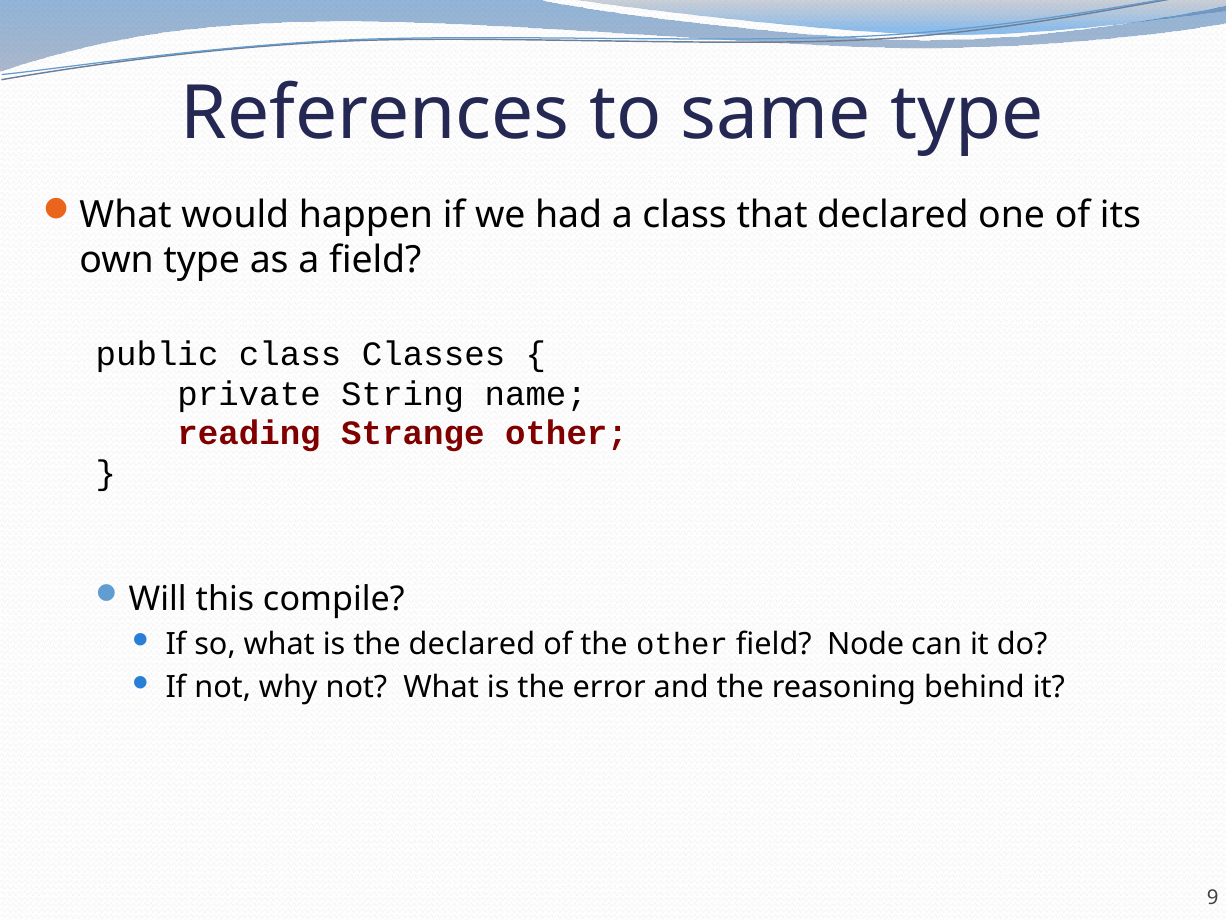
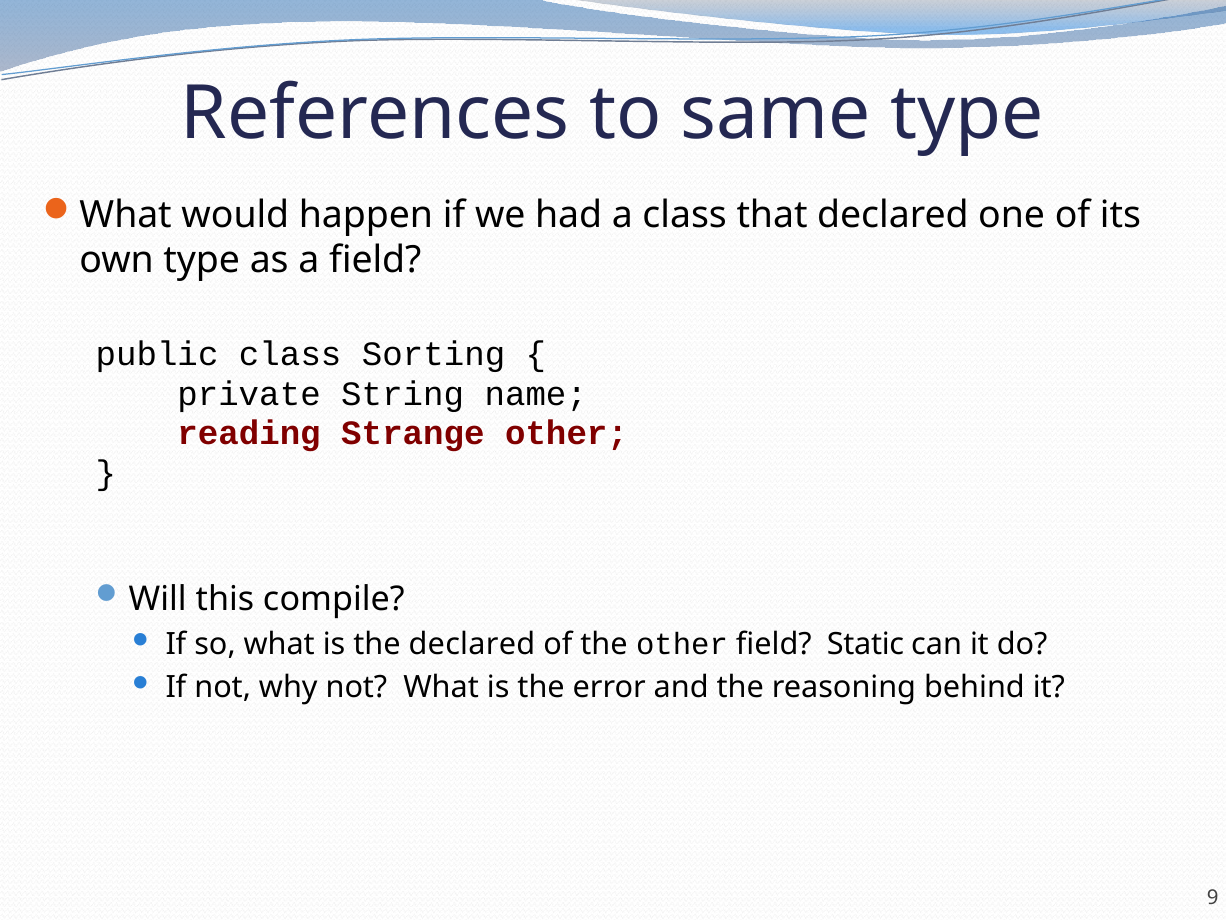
Classes: Classes -> Sorting (434, 354)
Node: Node -> Static (866, 644)
